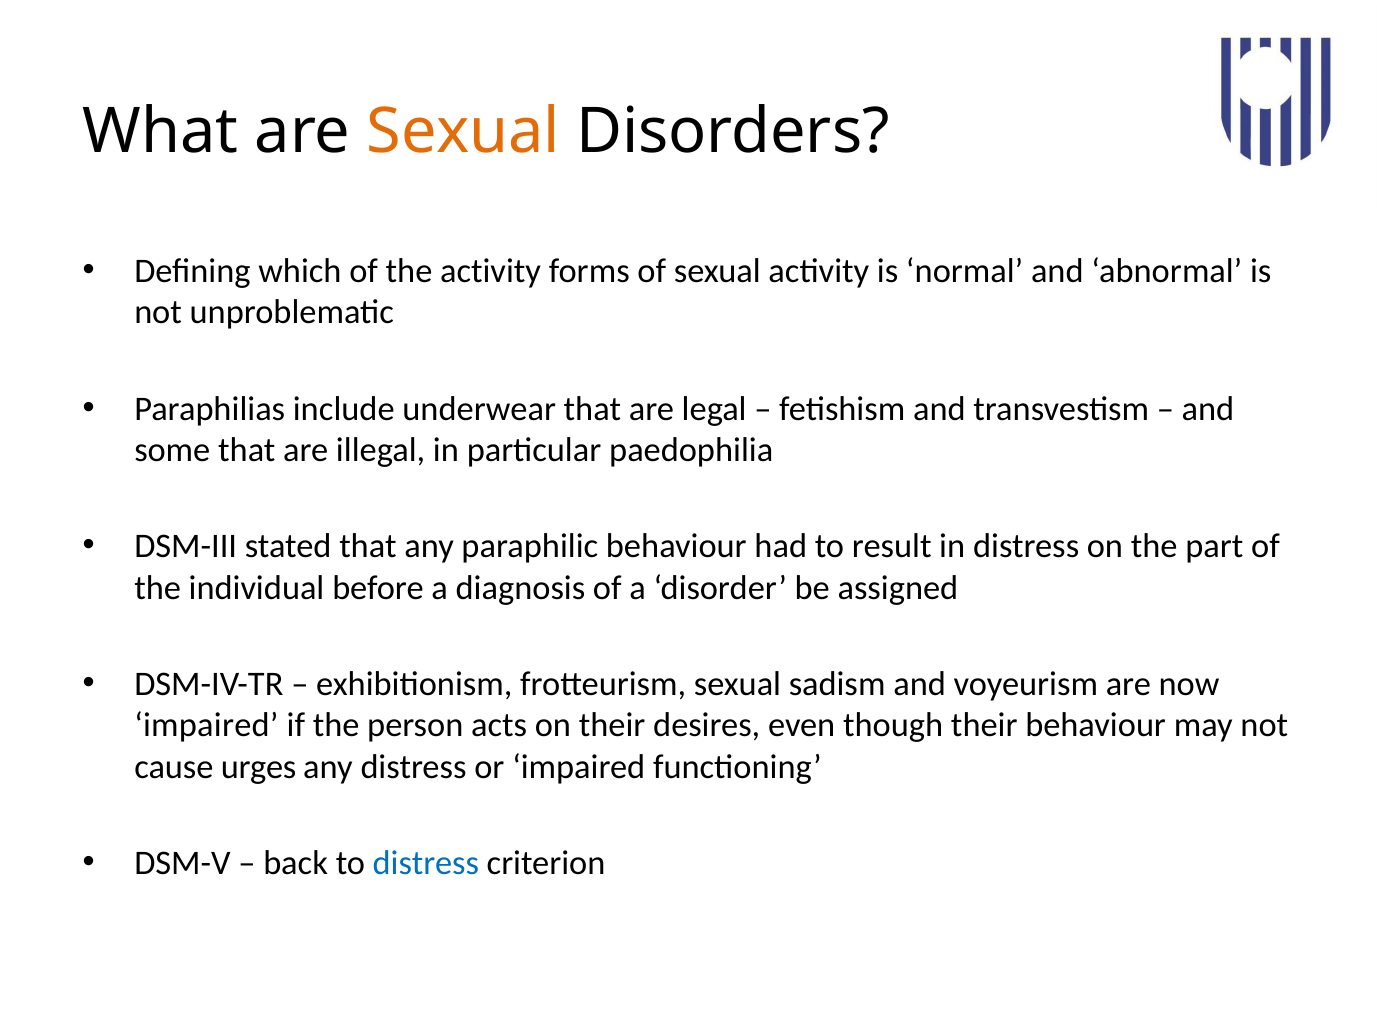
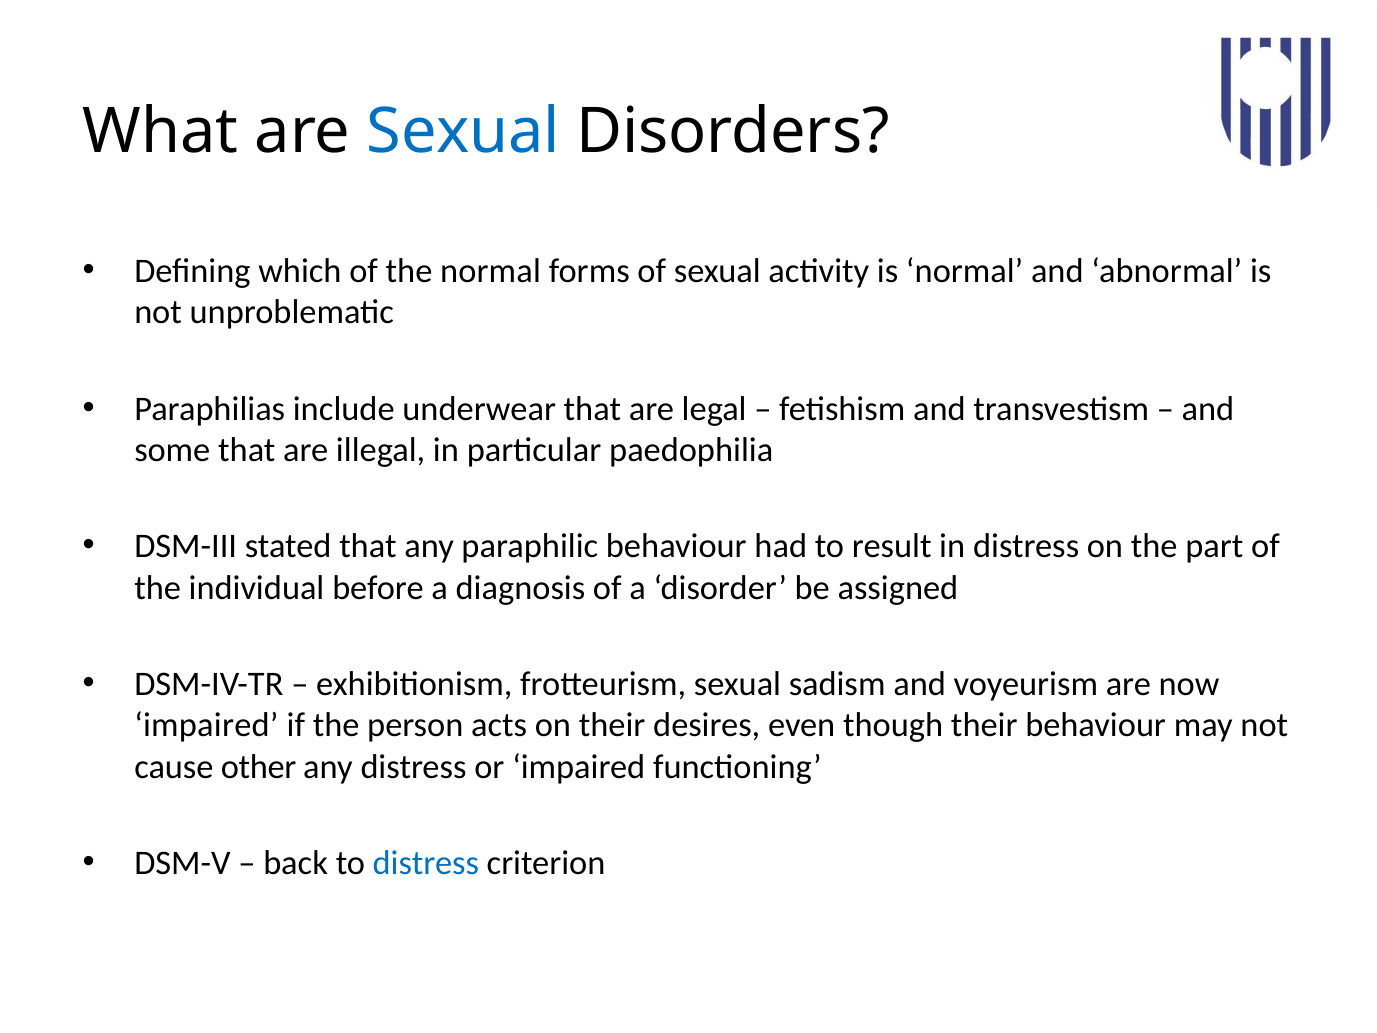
Sexual colour: orange -> blue (463, 132)
the activity: activity -> normal (490, 271)
urges: urges -> other (259, 767)
